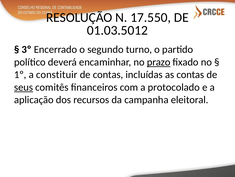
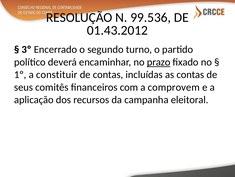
17.550: 17.550 -> 99.536 (151, 17)
01.03.5012: 01.03.5012 -> 01.43.2012 (117, 30)
seus underline: present -> none (24, 87)
protocolado: protocolado -> comprovem (174, 87)
